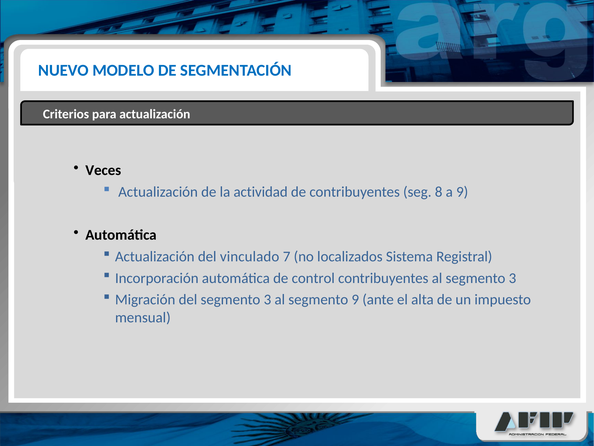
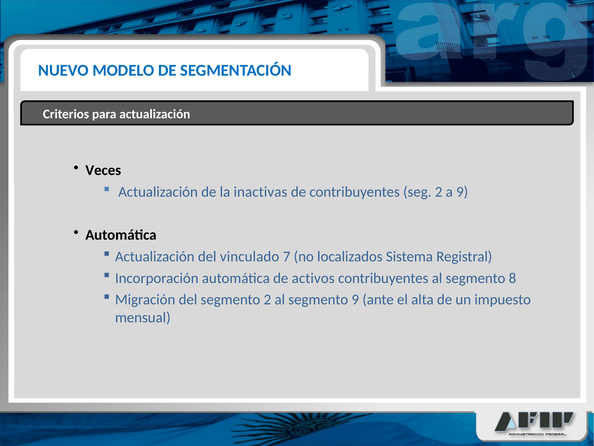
actividad: actividad -> inactivas (260, 192)
seg 8: 8 -> 2 (439, 192)
control: control -> activos (313, 278)
al segmento 3: 3 -> 8 (512, 278)
del segmento 3: 3 -> 2 (267, 299)
